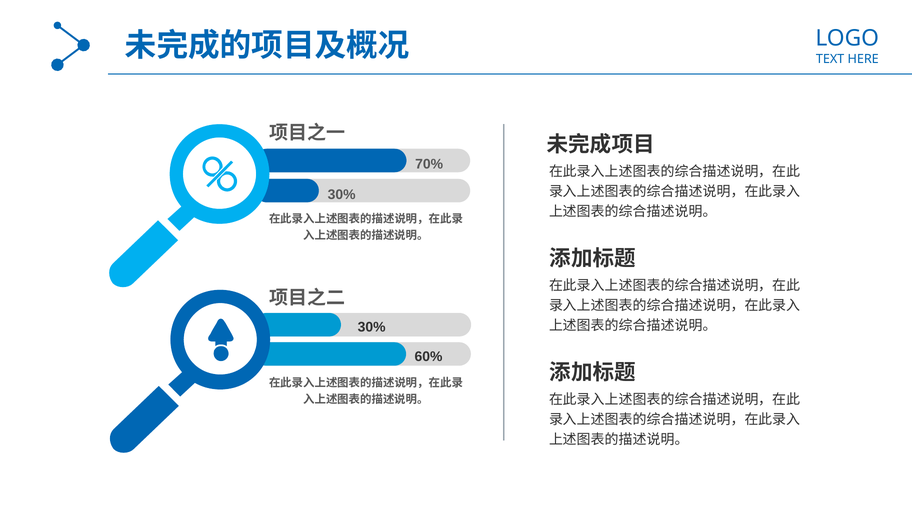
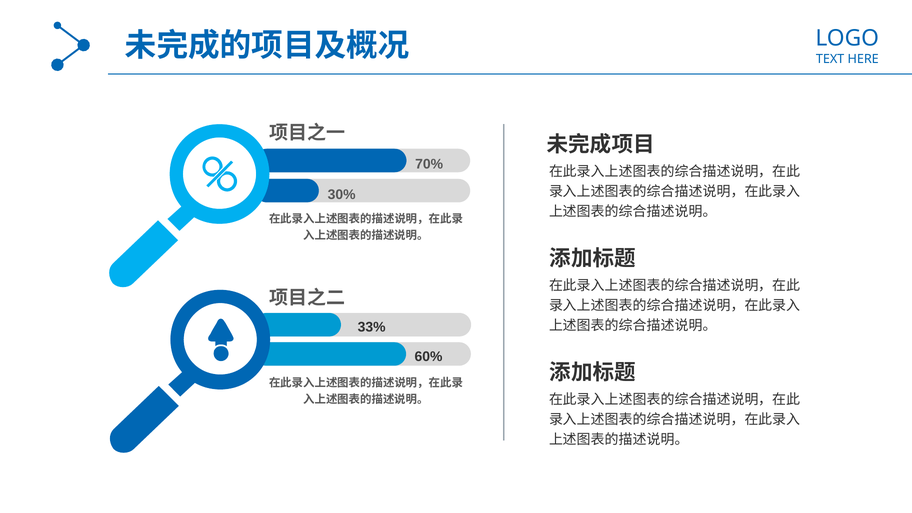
30%: 30% -> 33% (372, 327)
